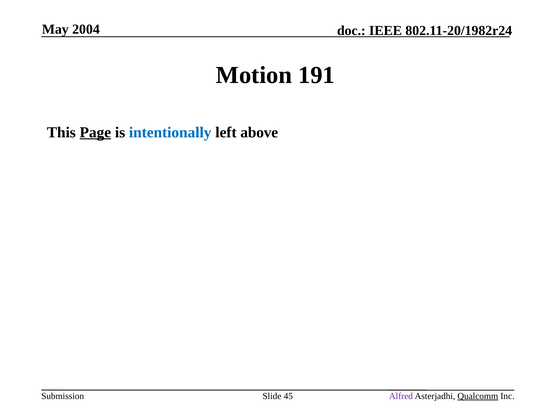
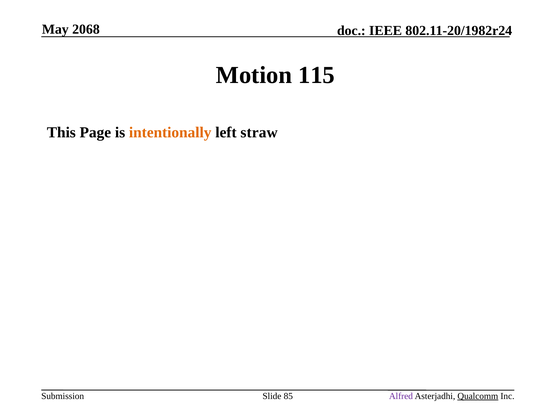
2004: 2004 -> 2068 (86, 29)
191: 191 -> 115 (317, 75)
Page underline: present -> none (95, 132)
intentionally colour: blue -> orange (170, 132)
above: above -> straw (259, 132)
45: 45 -> 85 (288, 396)
